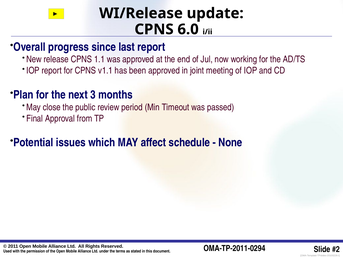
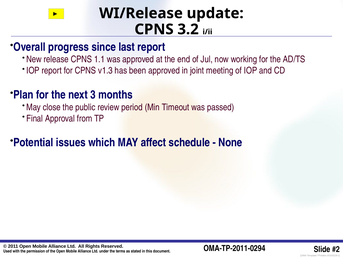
6.0: 6.0 -> 3.2 (188, 29)
v1.1: v1.1 -> v1.3 (105, 71)
